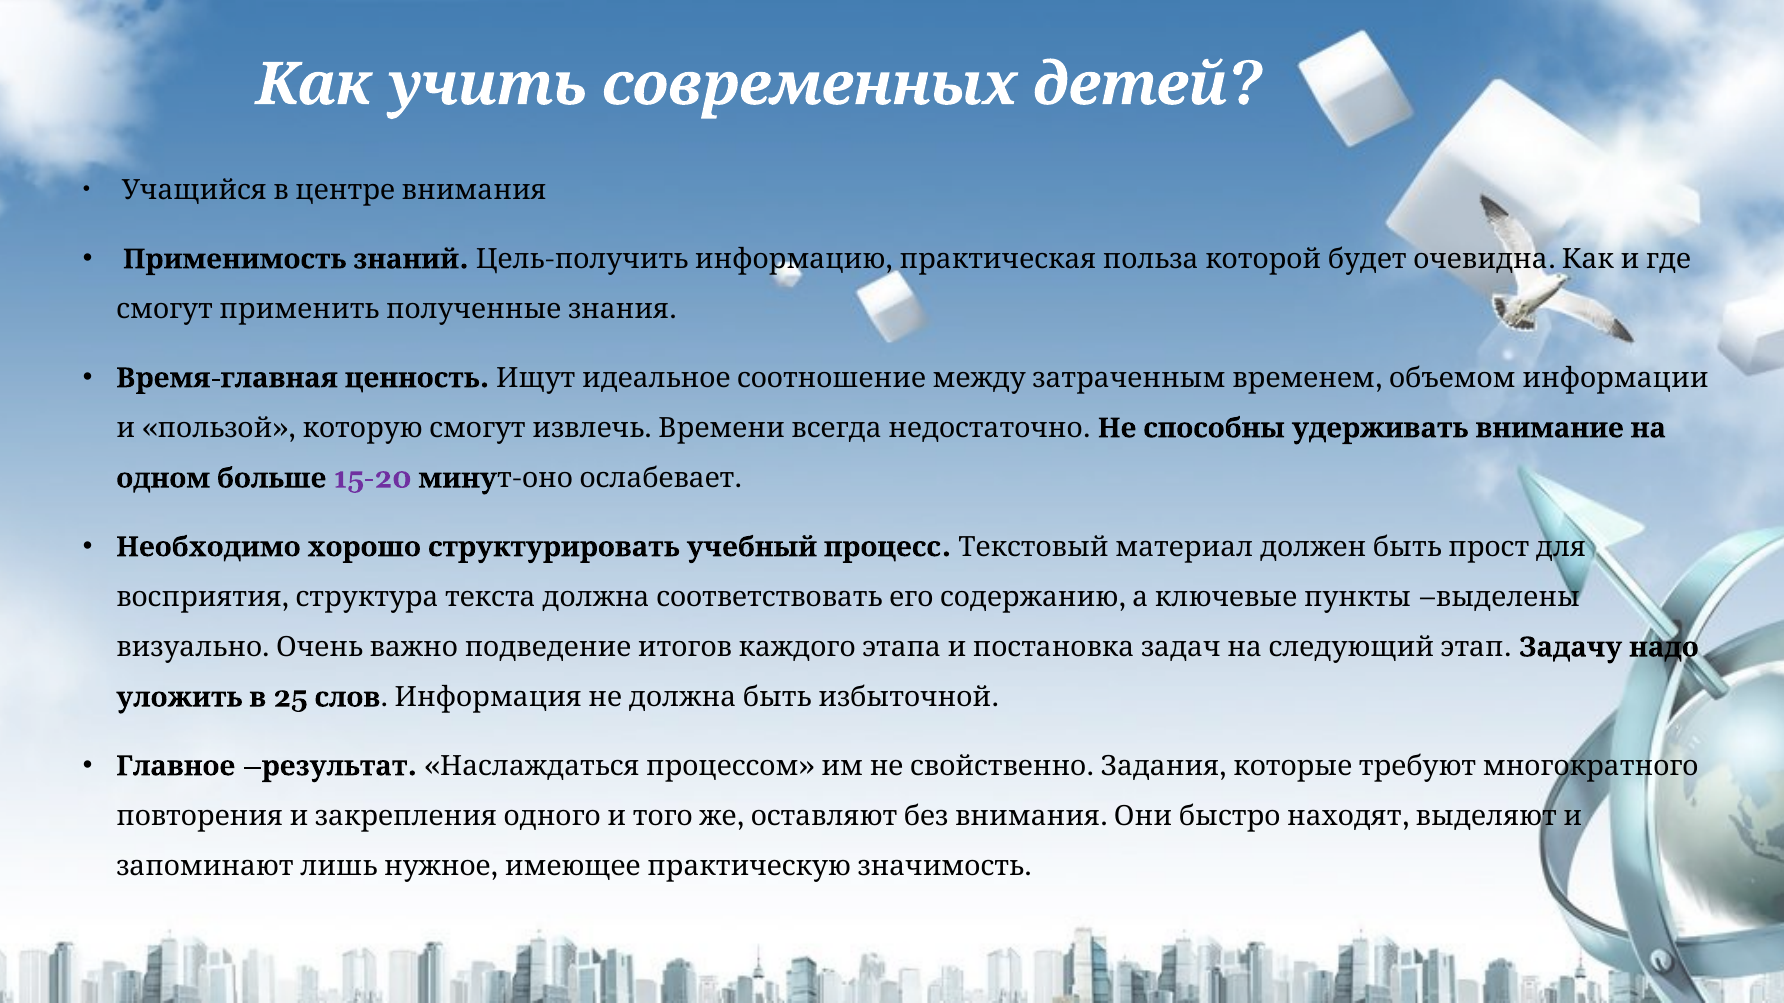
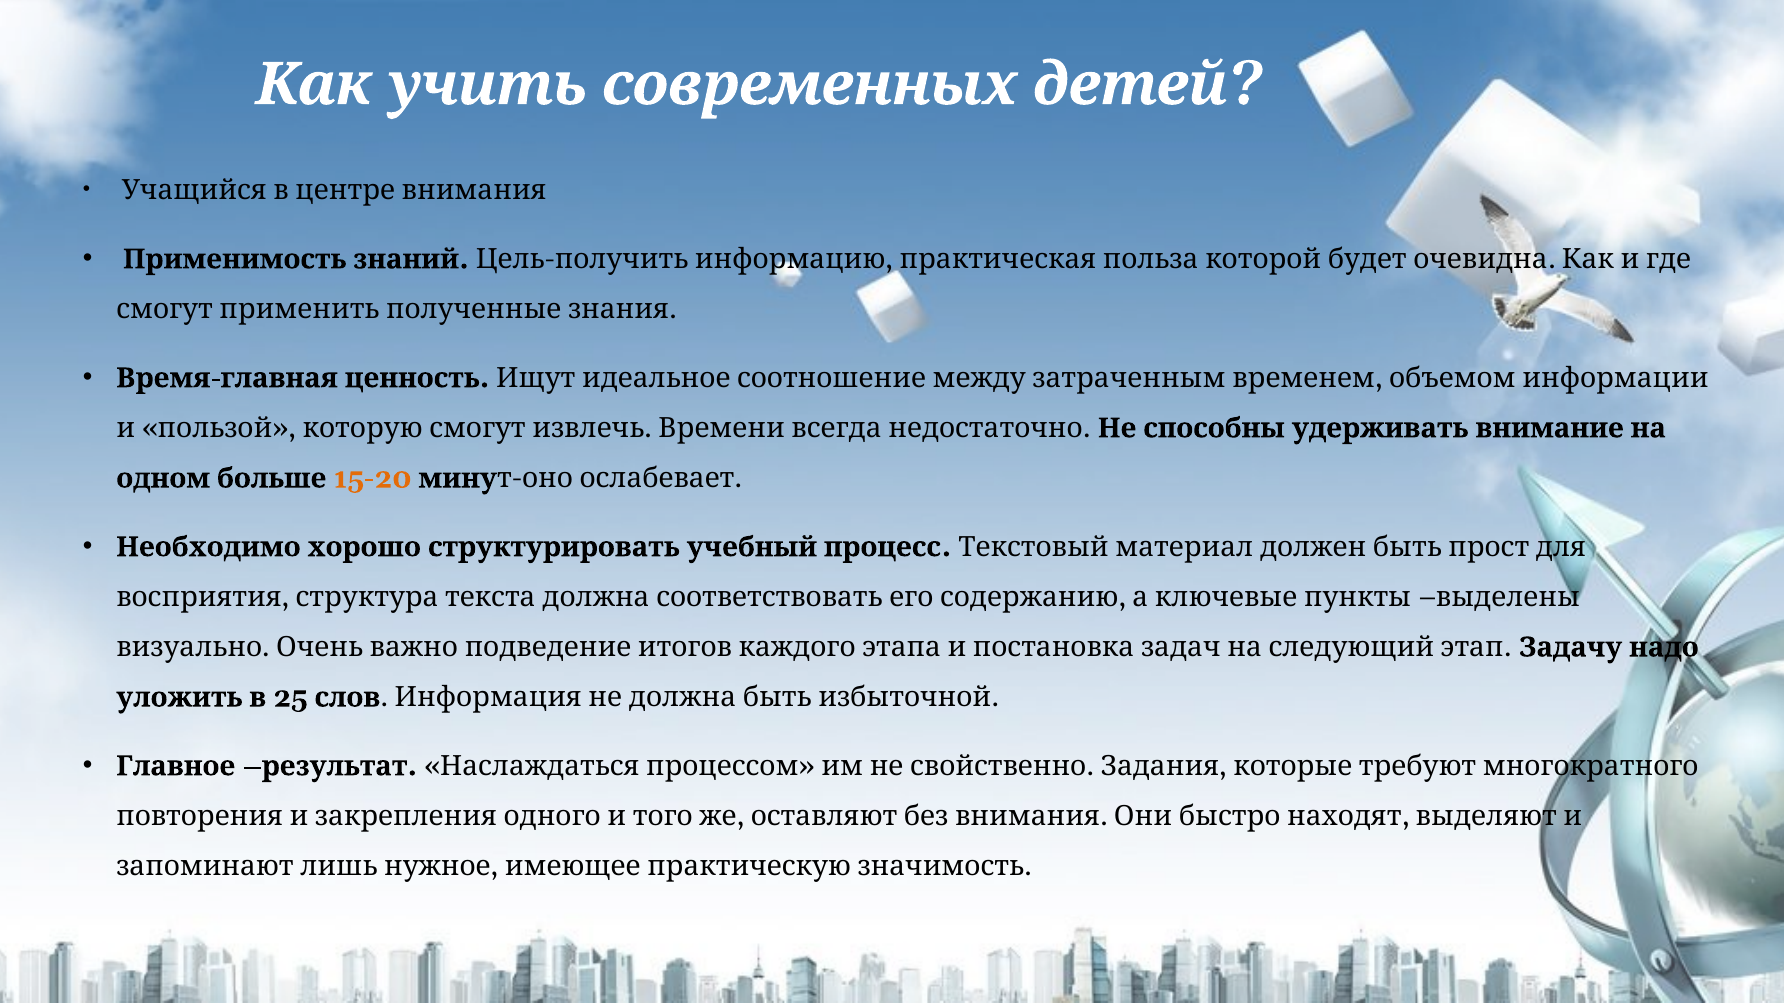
15-20 colour: purple -> orange (373, 479)
